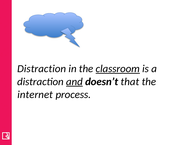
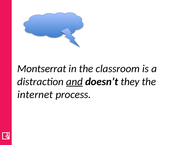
Distraction: Distraction -> Montserrat (42, 69)
classroom underline: present -> none (118, 69)
that: that -> they (130, 82)
